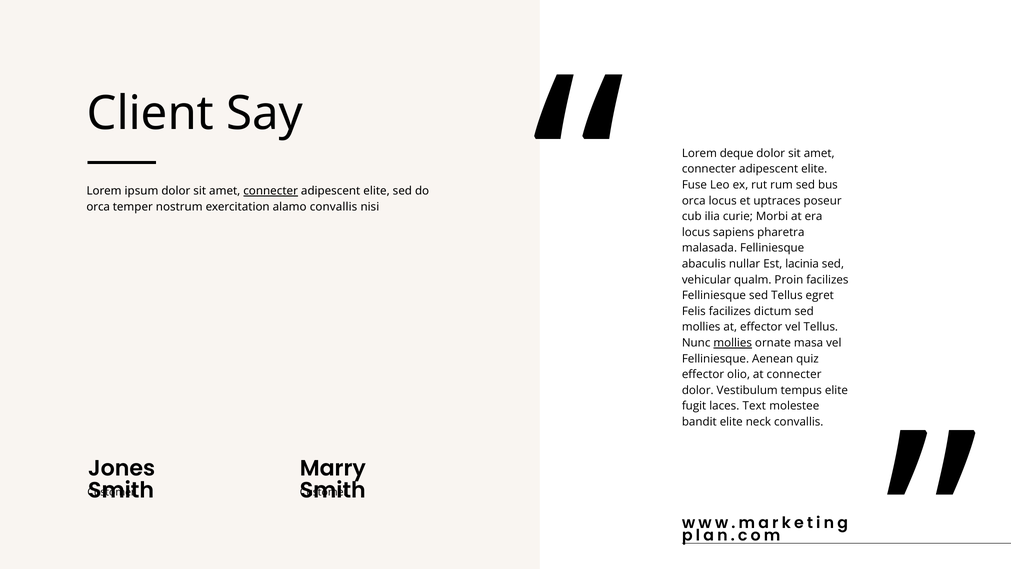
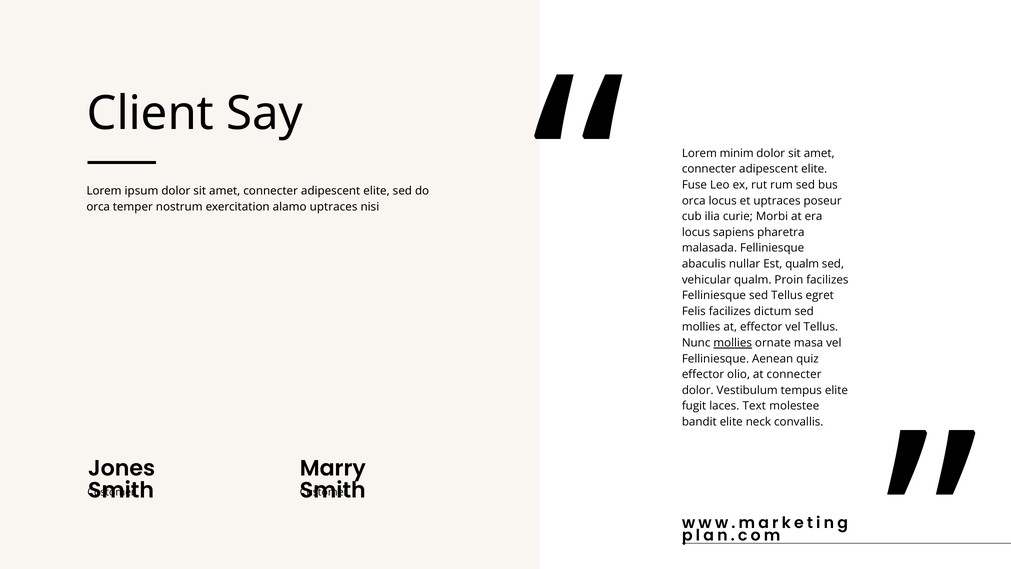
connecter underline: present -> none (271, 191)
alamo convallis: convallis -> uptraces (334, 207)
deque: deque -> minim (737, 153)
Est lacinia: lacinia -> qualm (802, 264)
